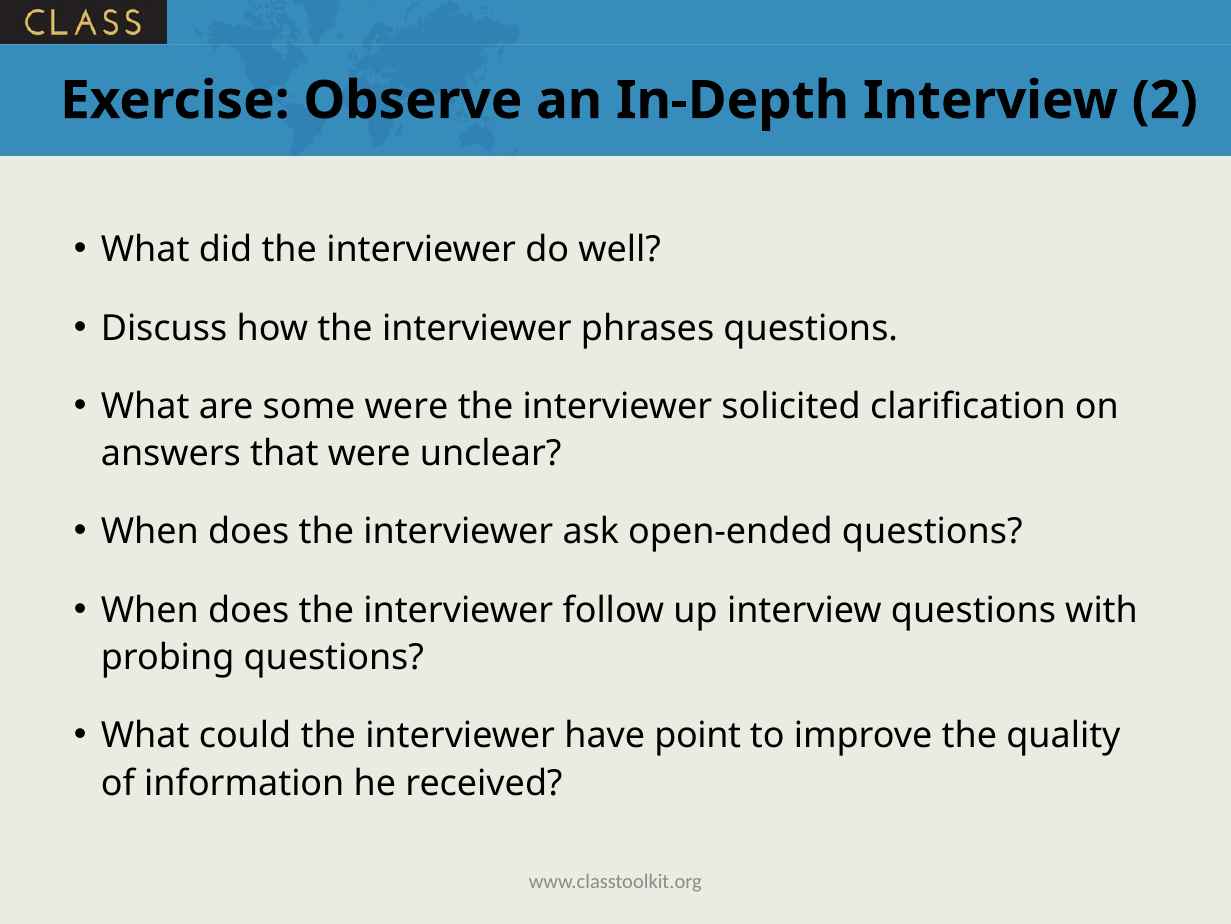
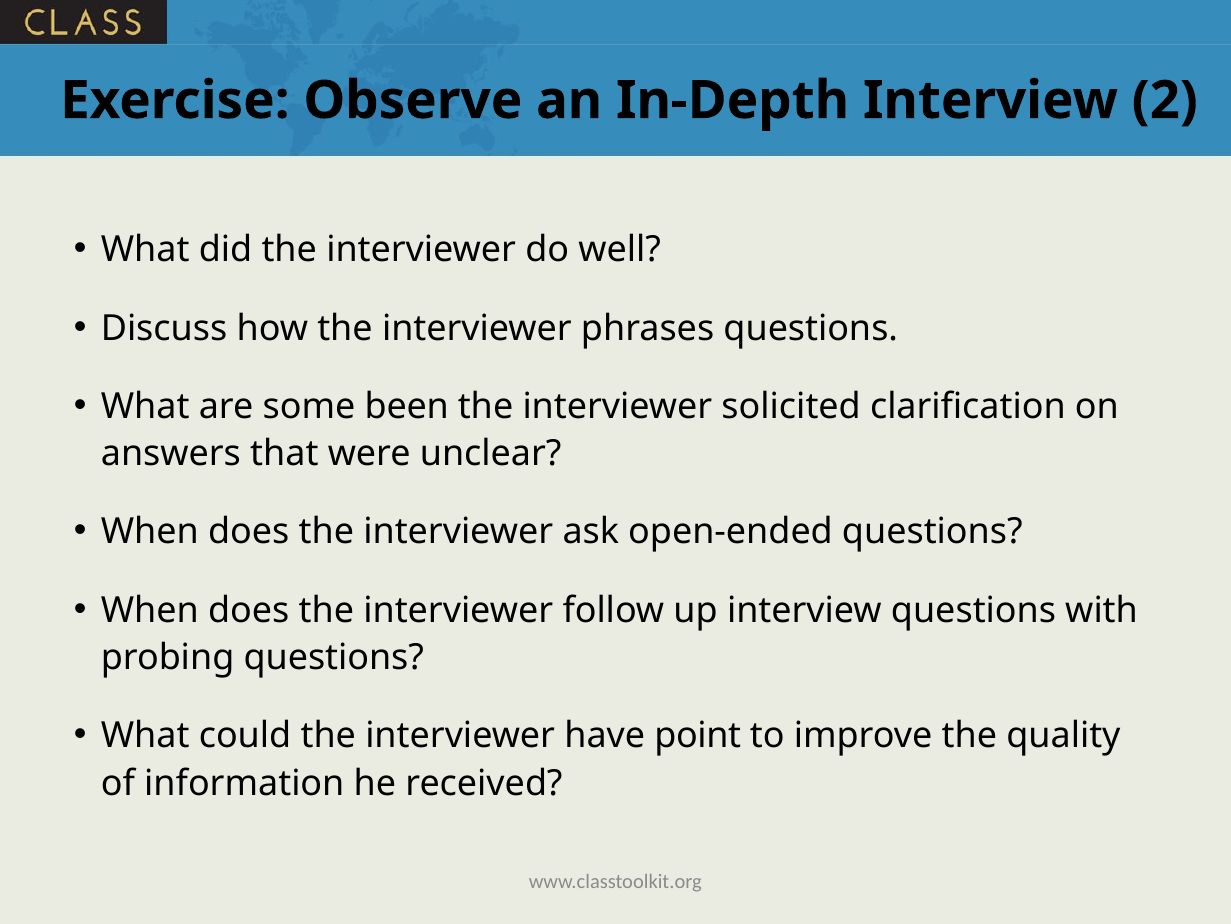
some were: were -> been (407, 406)
